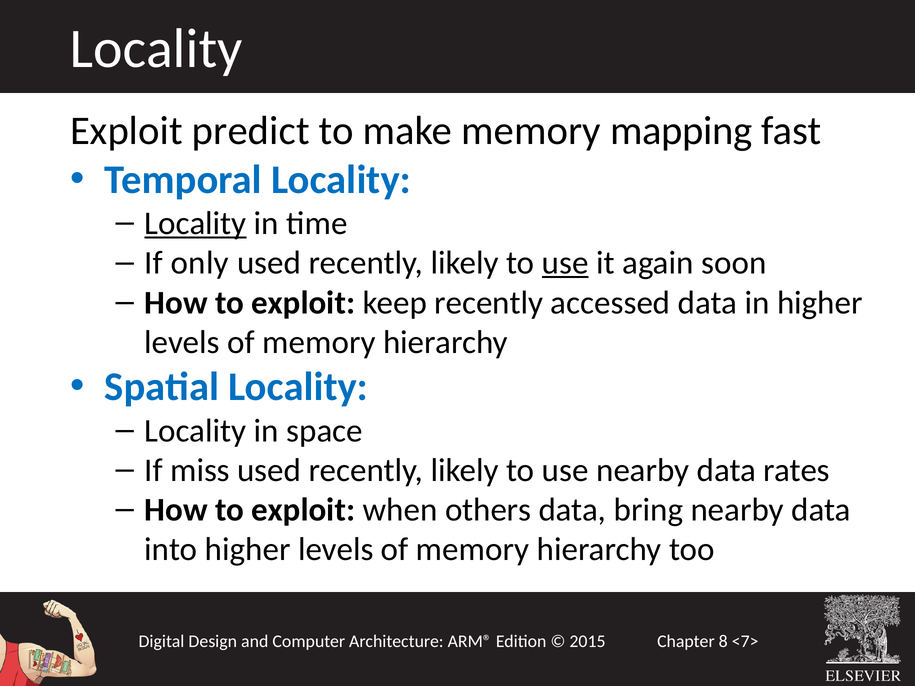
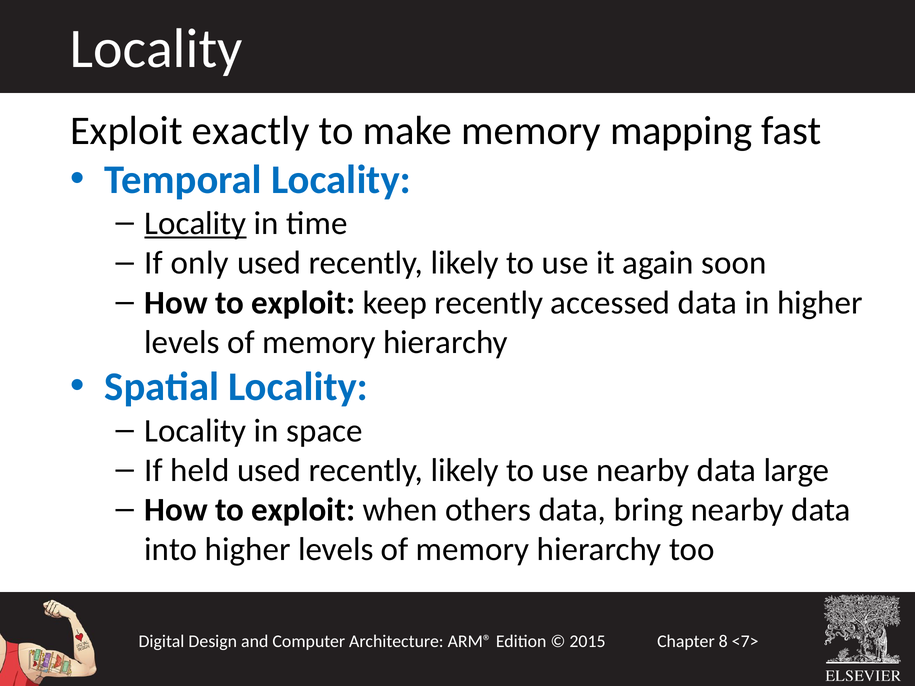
predict: predict -> exactly (251, 131)
use underline: present -> none (565, 263)
miss: miss -> held (200, 470)
rates: rates -> large (796, 470)
